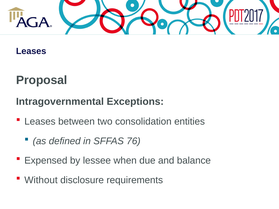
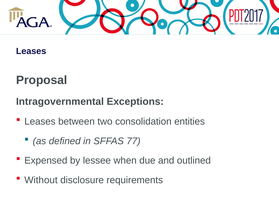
76: 76 -> 77 (134, 141)
balance: balance -> outlined (194, 161)
